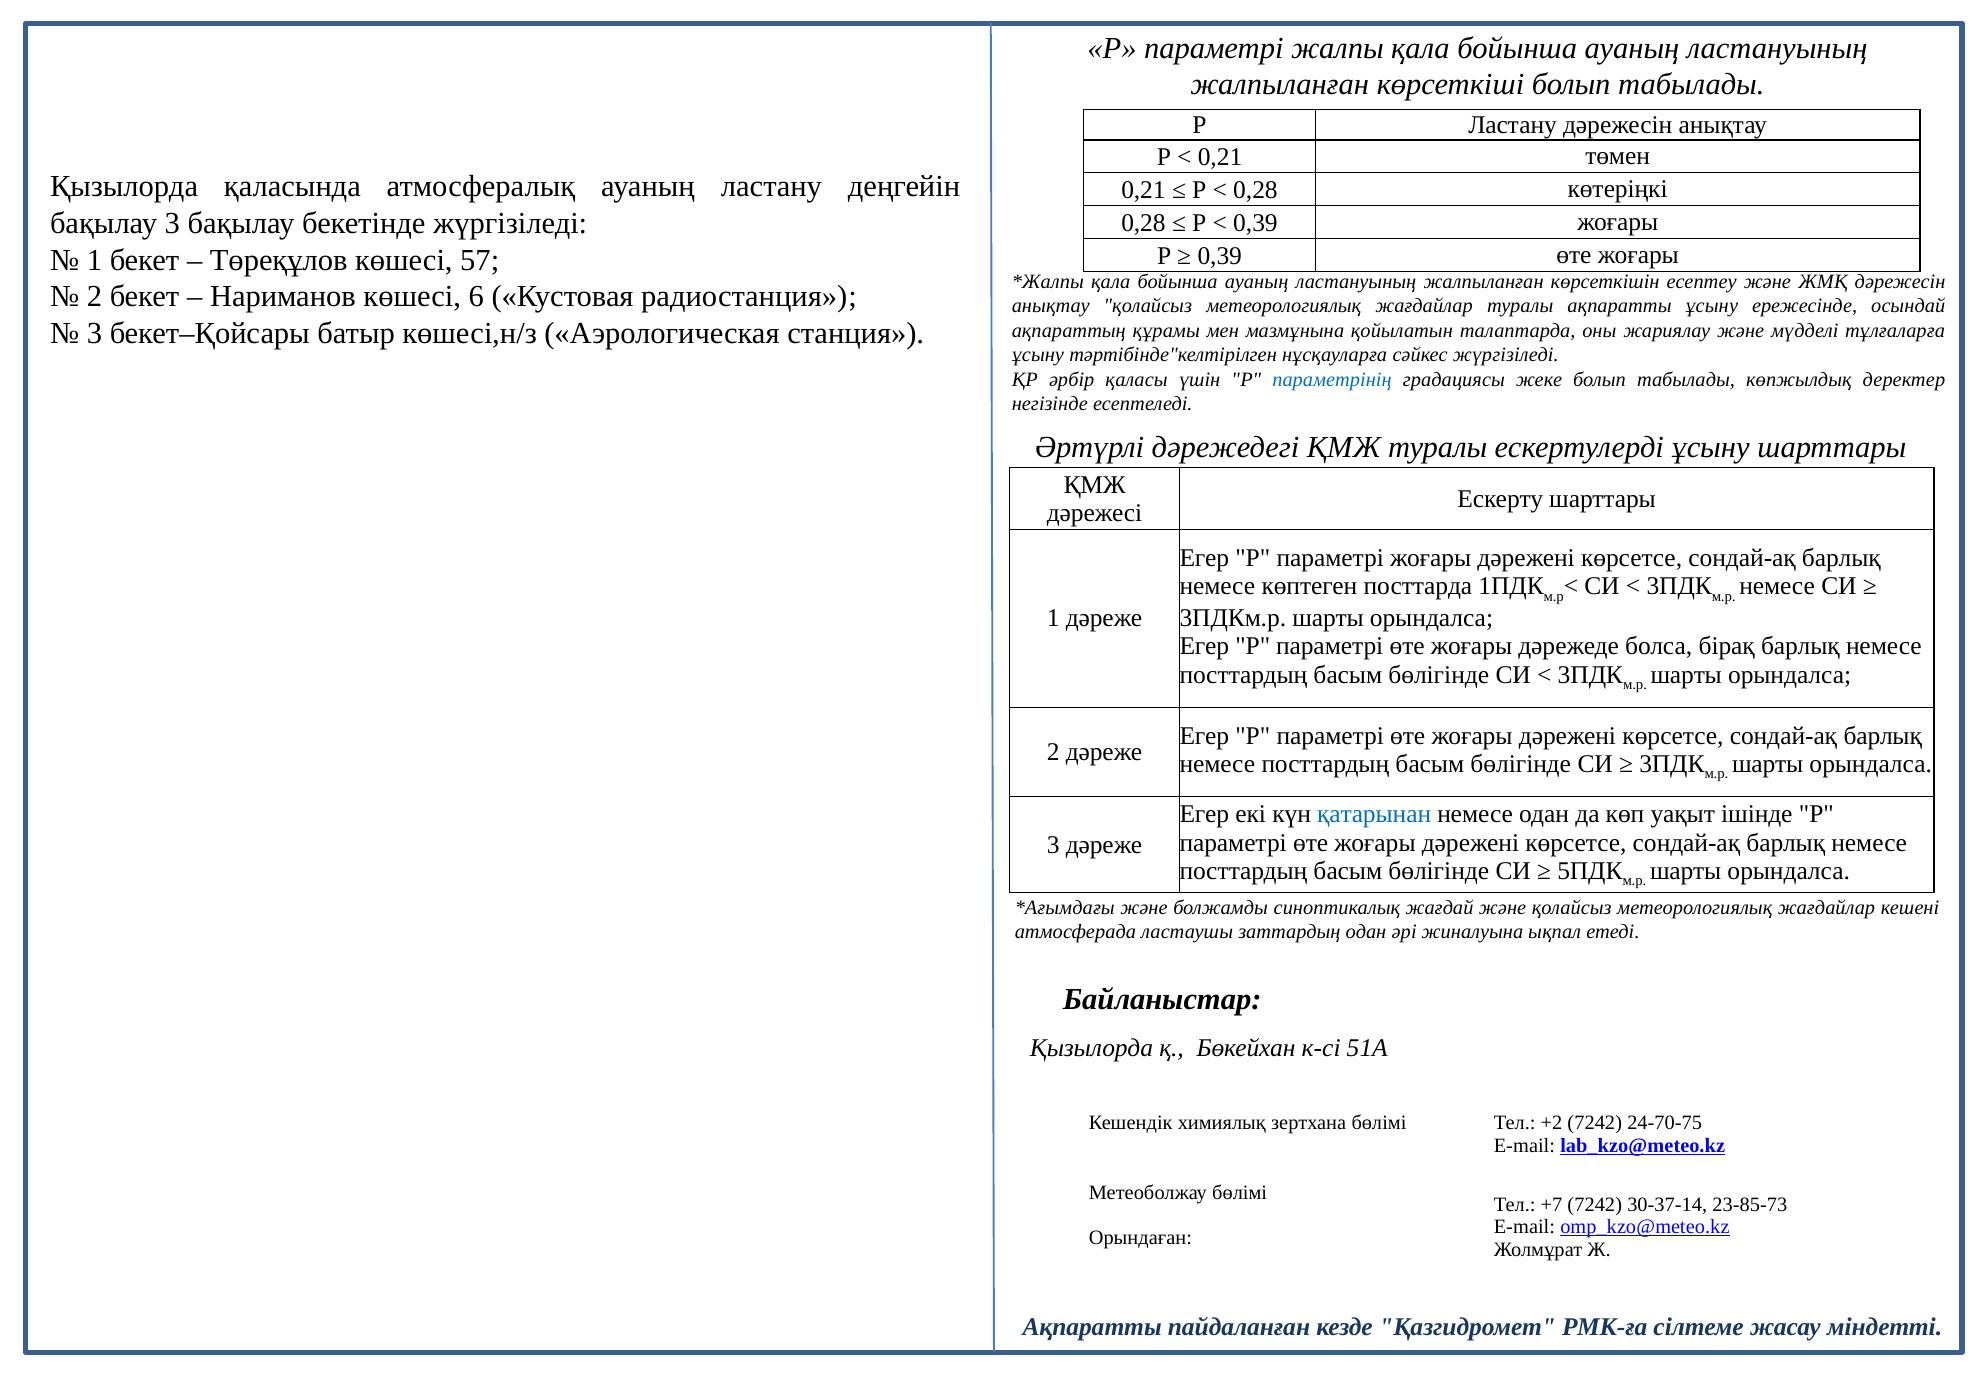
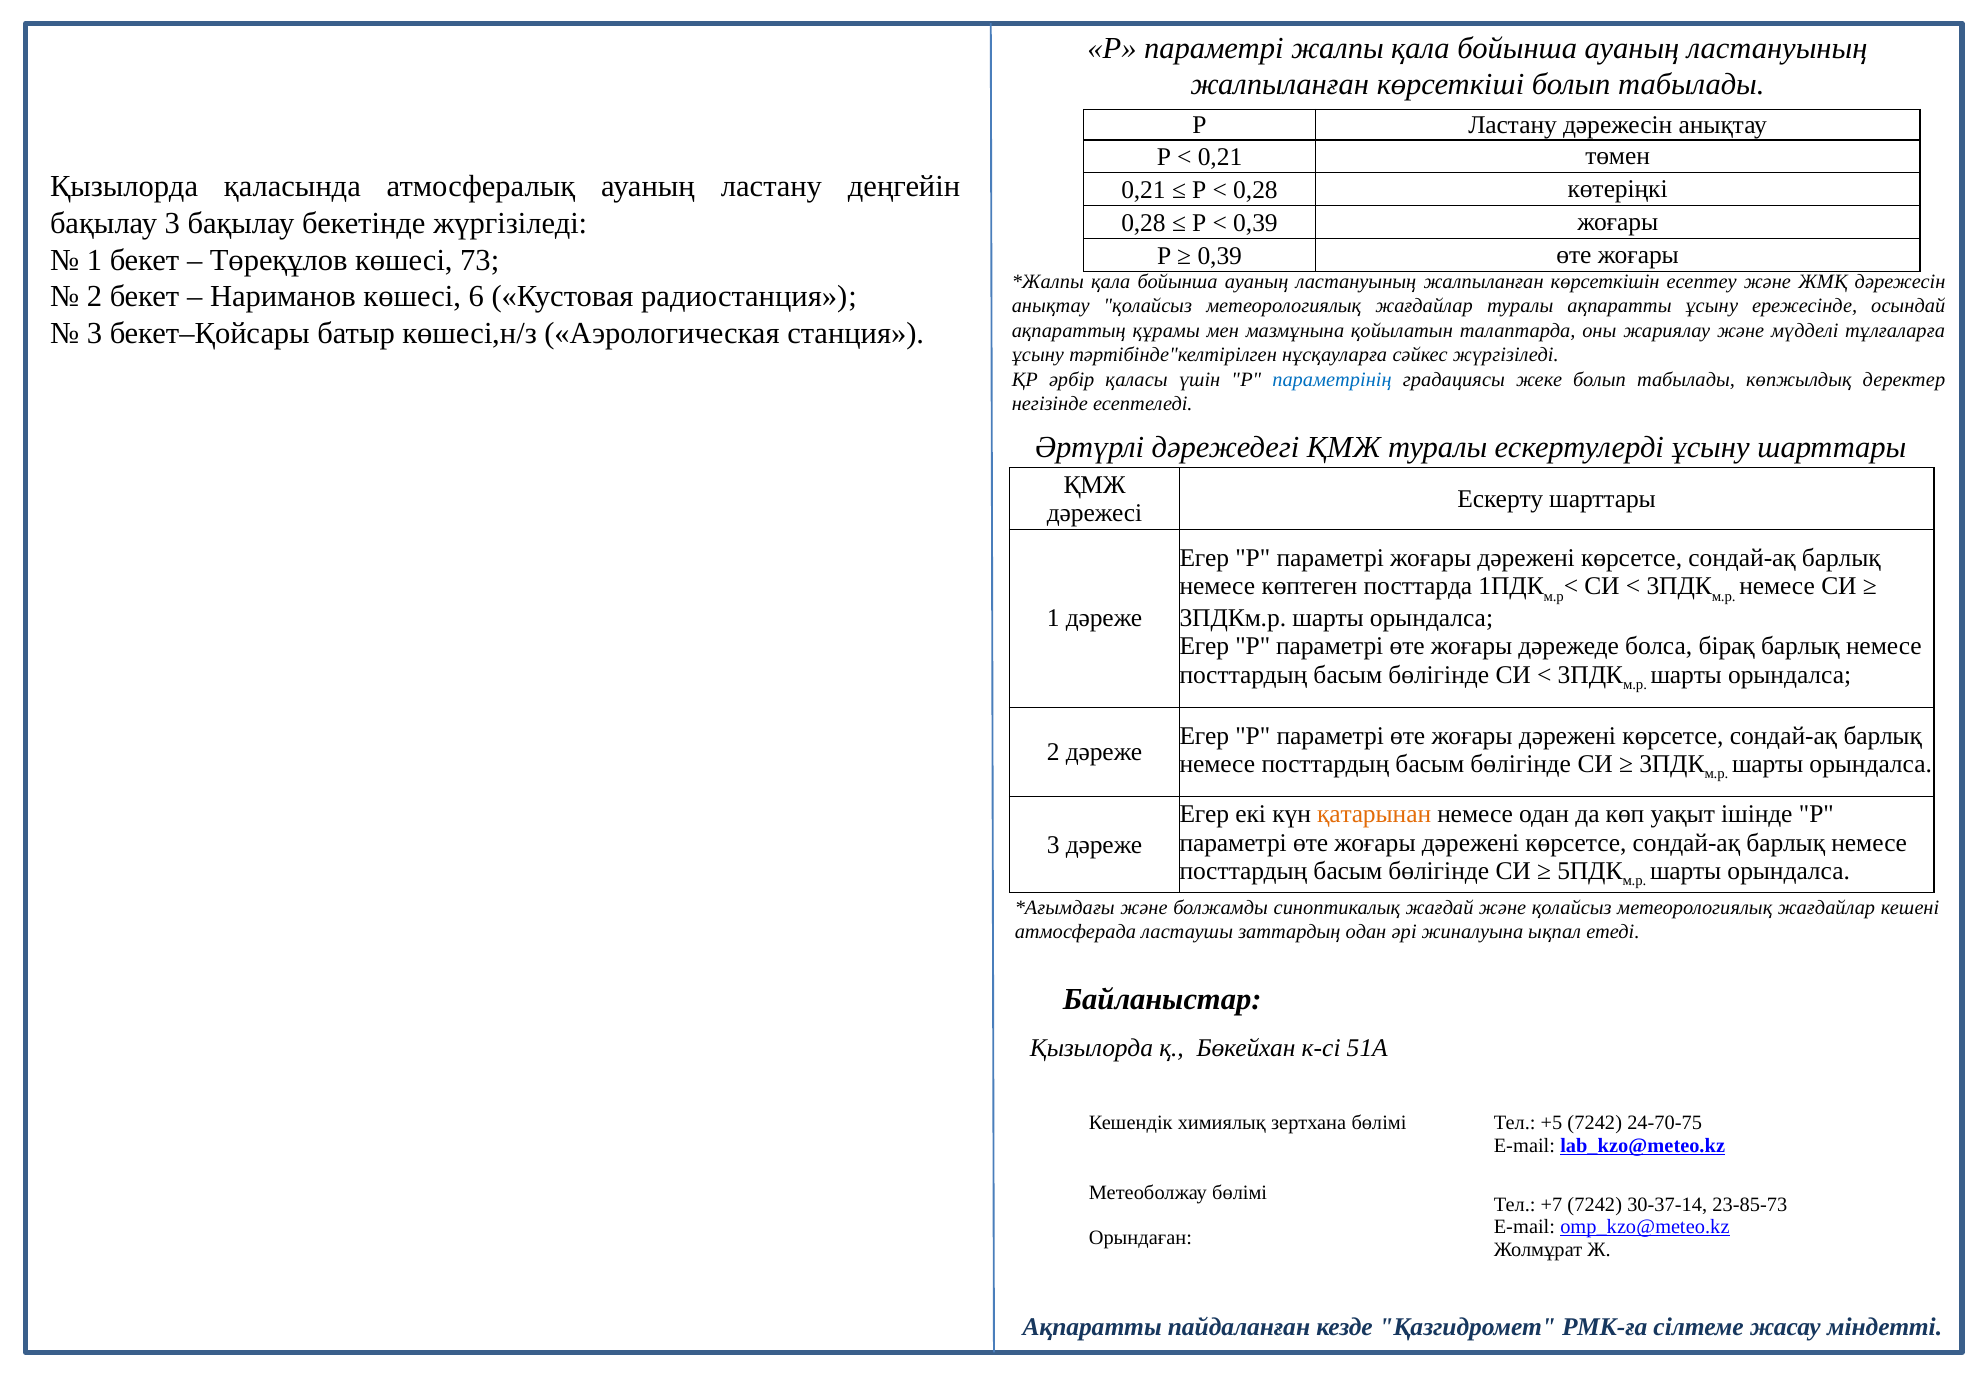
57: 57 -> 73 (480, 260)
қатарынан colour: blue -> orange (1374, 815)
+2: +2 -> +5 (1551, 1123)
